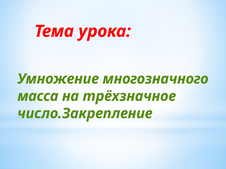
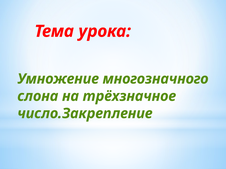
масса: масса -> слона (38, 96)
